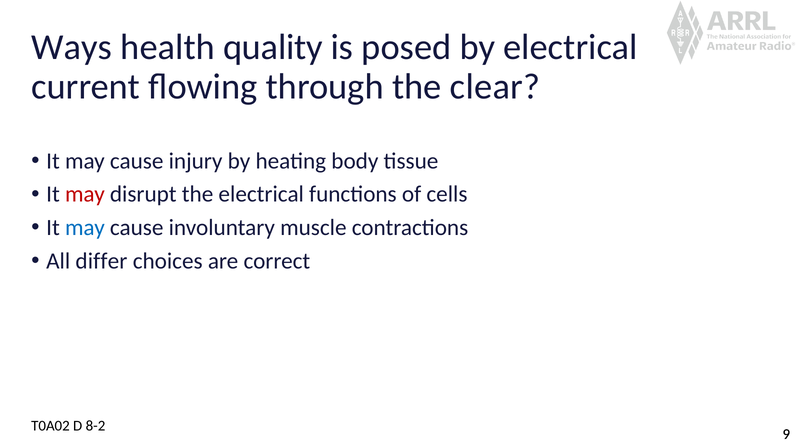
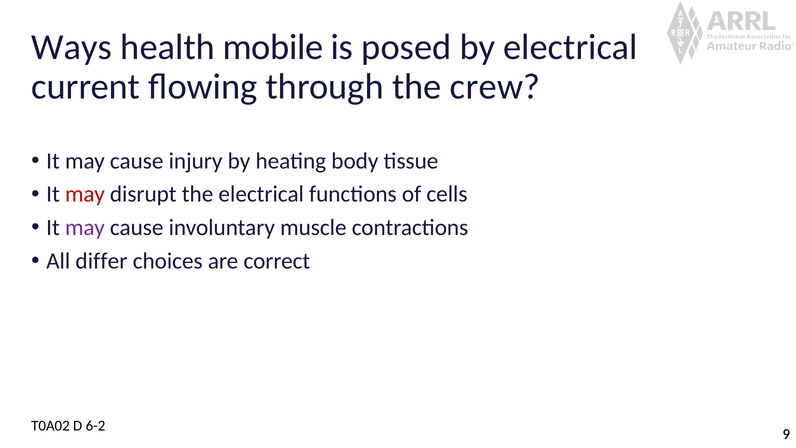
quality: quality -> mobile (273, 47)
clear: clear -> crew (495, 87)
may colour: blue -> purple (85, 228)
8-2: 8-2 -> 6-2 (96, 425)
